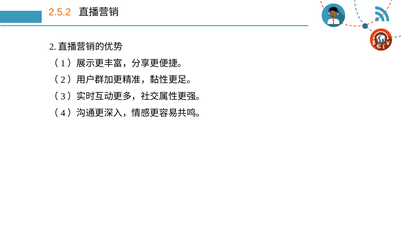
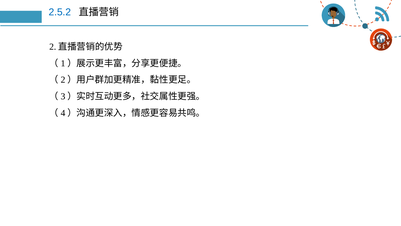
2.5.2 colour: orange -> blue (60, 12)
